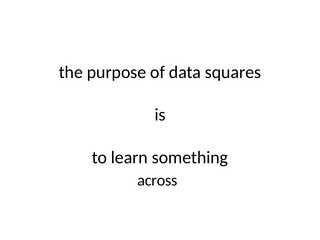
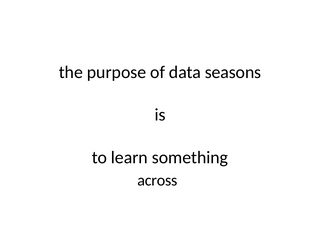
squares: squares -> seasons (233, 72)
